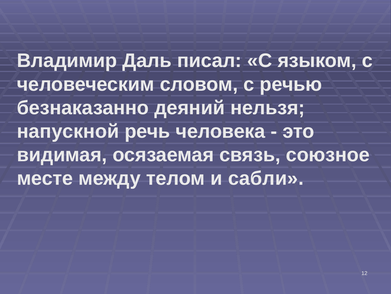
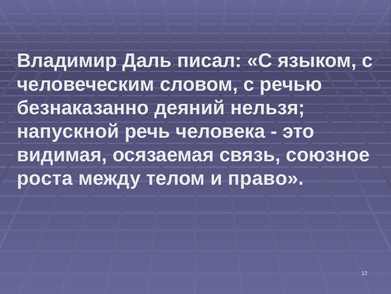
месте: месте -> роста (45, 178)
сабли: сабли -> право (266, 178)
